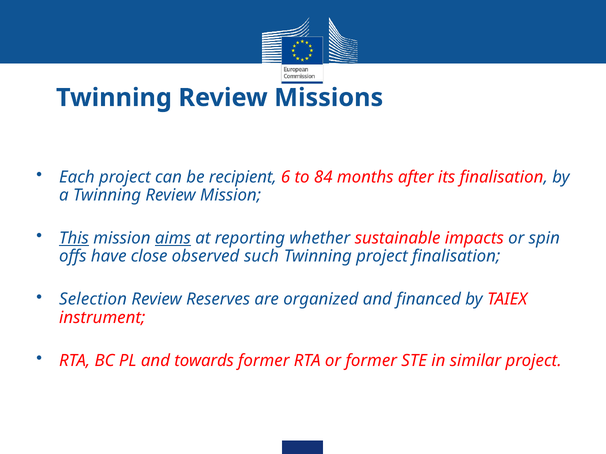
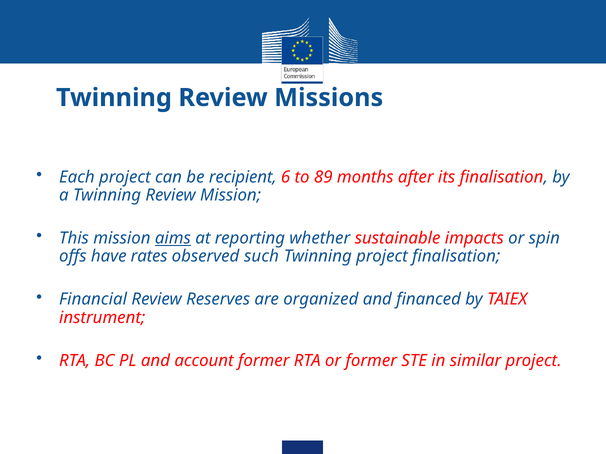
84: 84 -> 89 (323, 177)
This underline: present -> none (74, 238)
close: close -> rates (149, 257)
Selection: Selection -> Financial (93, 300)
towards: towards -> account (204, 361)
